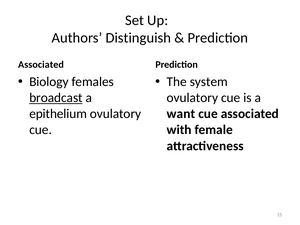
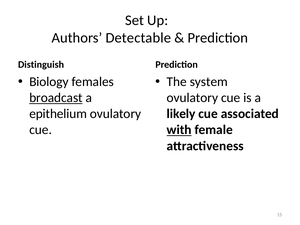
Distinguish: Distinguish -> Detectable (138, 38)
Associated: Associated -> Distinguish (41, 65)
want: want -> likely (181, 114)
with underline: none -> present (179, 130)
